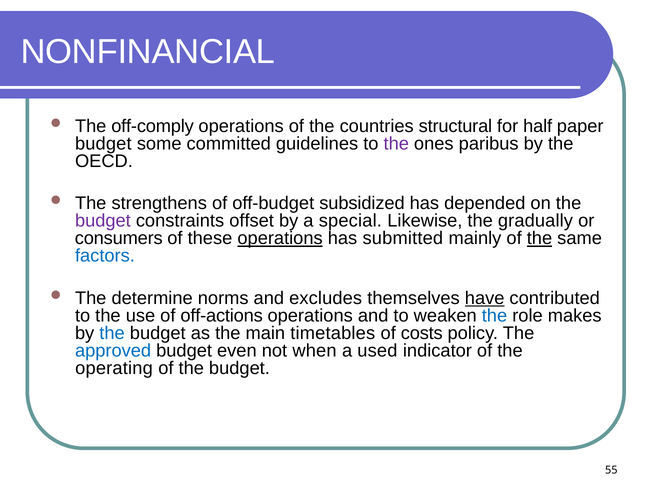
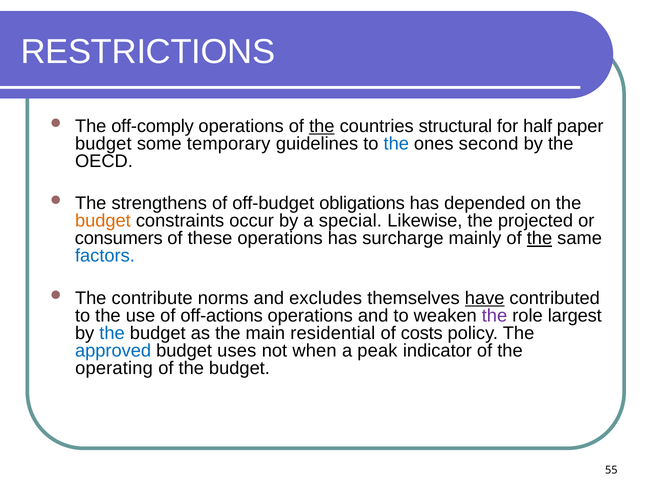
NONFINANCIAL: NONFINANCIAL -> RESTRICTIONS (148, 52)
the underline: none -> present (322, 126)
committed: committed -> temporary (229, 144)
the colour: purple -> blue (396, 144)
paribus: paribus -> second (489, 144)
subsidized: subsidized -> obligations (362, 204)
budget colour: purple -> orange (103, 221)
offset: offset -> occur (252, 221)
gradually: gradually -> projected (536, 221)
operations underline: present -> none (280, 239)
submitted: submitted -> surcharge (403, 239)
determine: determine -> contribute (152, 299)
the colour: blue -> purple (494, 316)
makes: makes -> largest (575, 316)
timetables: timetables -> residential (333, 334)
even: even -> uses (237, 351)
used: used -> peak (377, 351)
